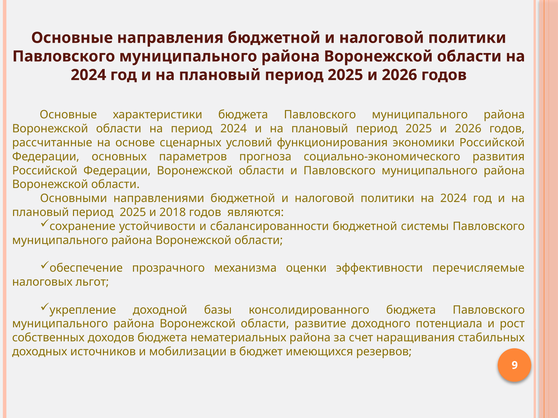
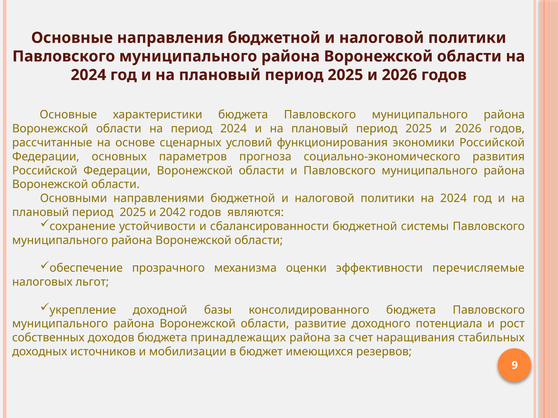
2018: 2018 -> 2042 (173, 213)
нематериальных: нематериальных -> принадлежащих (238, 338)
